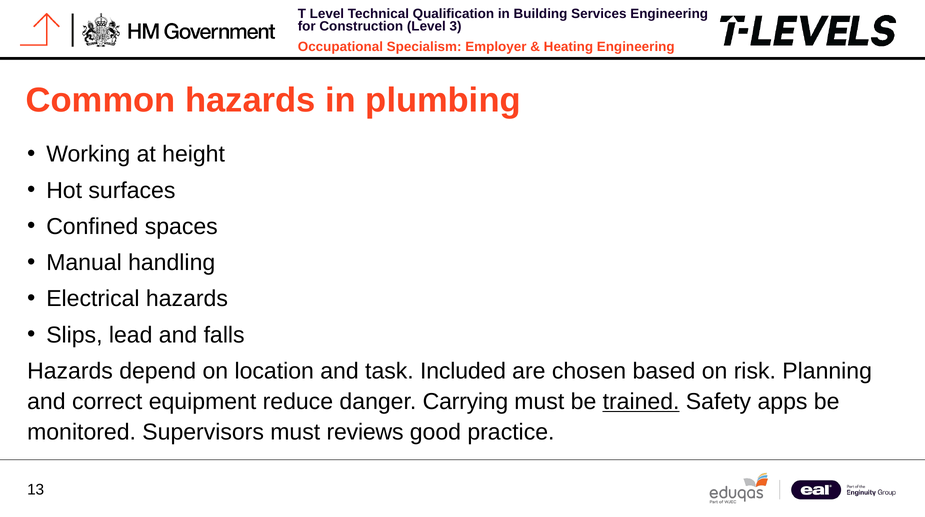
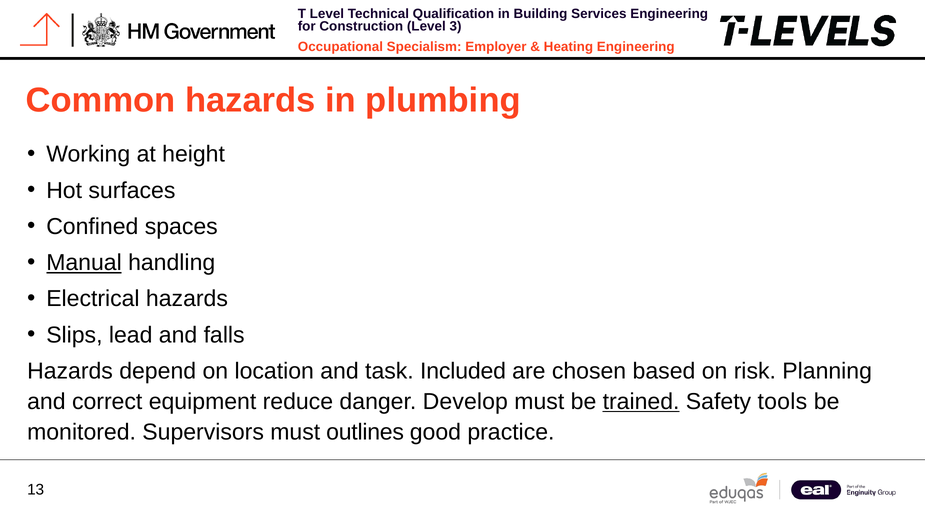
Manual underline: none -> present (84, 263)
Carrying: Carrying -> Develop (465, 402)
apps: apps -> tools (782, 402)
reviews: reviews -> outlines (365, 432)
